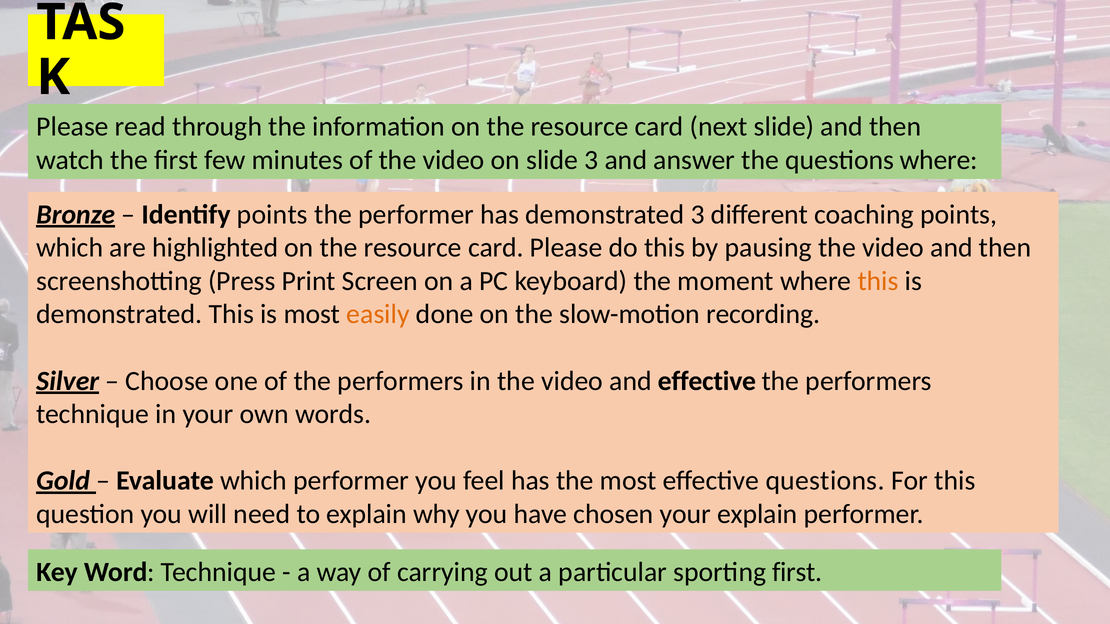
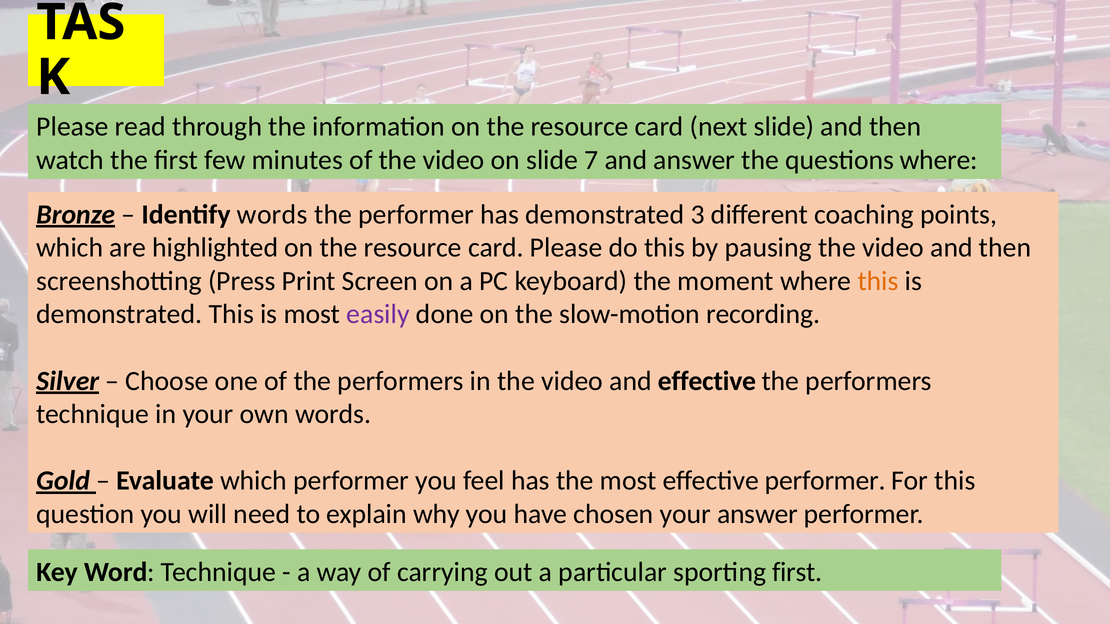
slide 3: 3 -> 7 (591, 160)
Identify points: points -> words (272, 215)
easily colour: orange -> purple (378, 314)
effective questions: questions -> performer (825, 481)
your explain: explain -> answer (757, 514)
